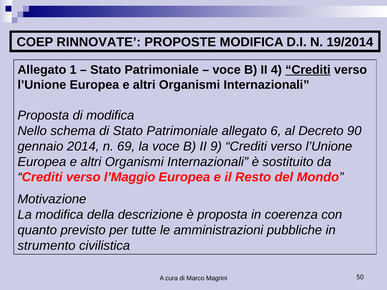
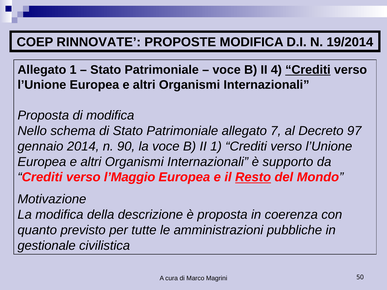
6: 6 -> 7 (276, 131)
90: 90 -> 97 (354, 131)
69: 69 -> 90 (126, 146)
II 9: 9 -> 1 (216, 146)
sostituito: sostituito -> supporto (288, 162)
Resto underline: none -> present (253, 177)
strumento: strumento -> gestionale (47, 246)
